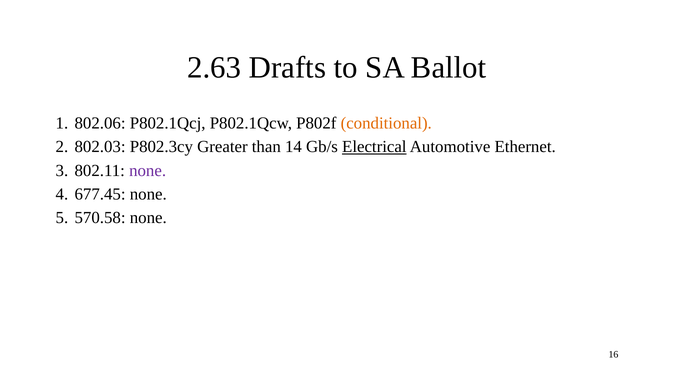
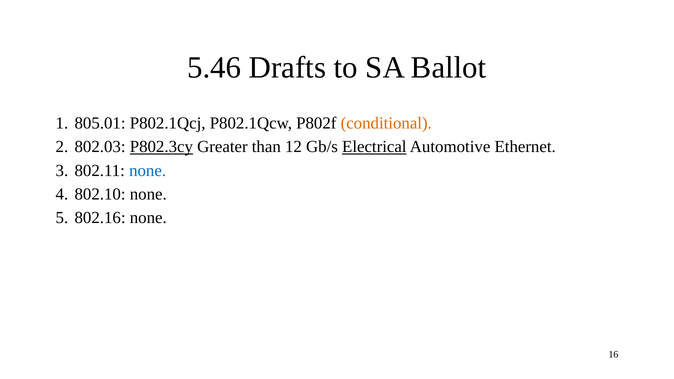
2.63: 2.63 -> 5.46 (214, 67)
802.06: 802.06 -> 805.01 (100, 123)
P802.3cy underline: none -> present (161, 147)
14: 14 -> 12 (293, 147)
none colour: purple -> blue (148, 171)
677.45: 677.45 -> 802.10 (100, 194)
570.58: 570.58 -> 802.16 (100, 218)
